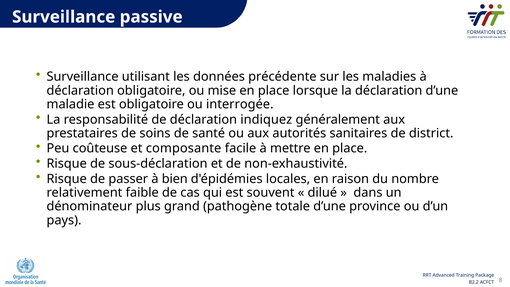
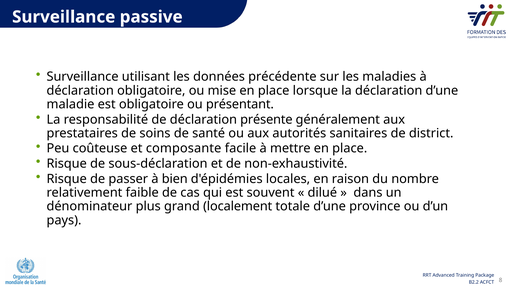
interrogée: interrogée -> présentant (240, 104)
indiquez: indiquez -> présente (266, 119)
pathogène: pathogène -> localement (238, 206)
